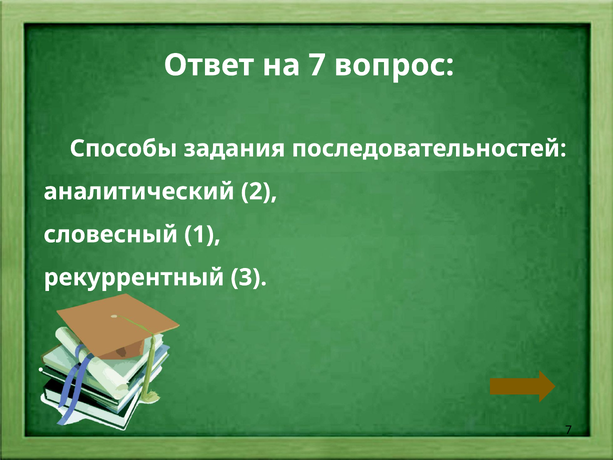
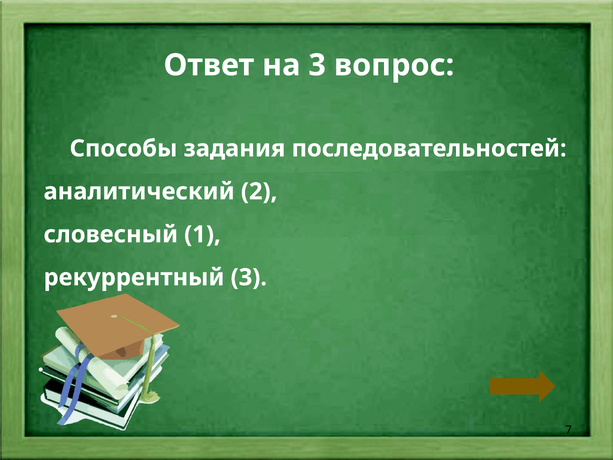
на 7: 7 -> 3 (317, 65)
